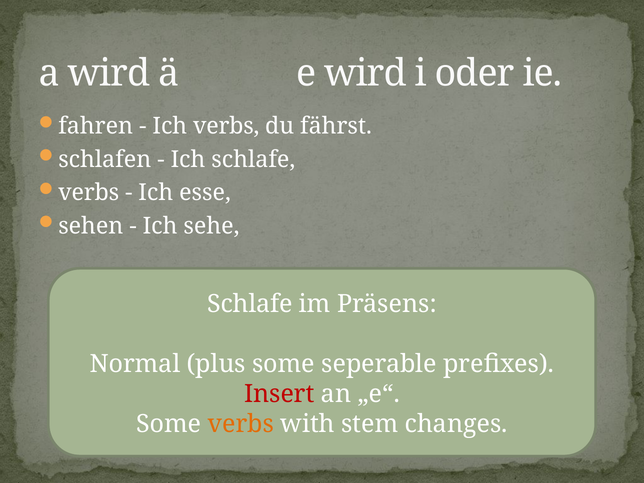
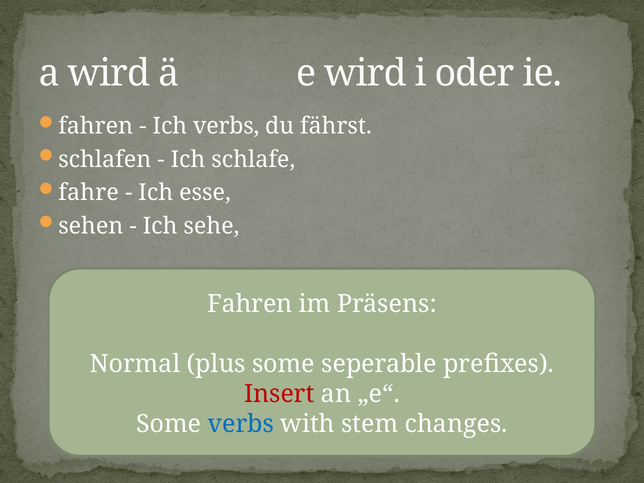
verbs: verbs -> fahre (89, 193)
Schlafe: Schlafe -> Fahren (250, 304)
verbs colour: orange -> blue (241, 424)
